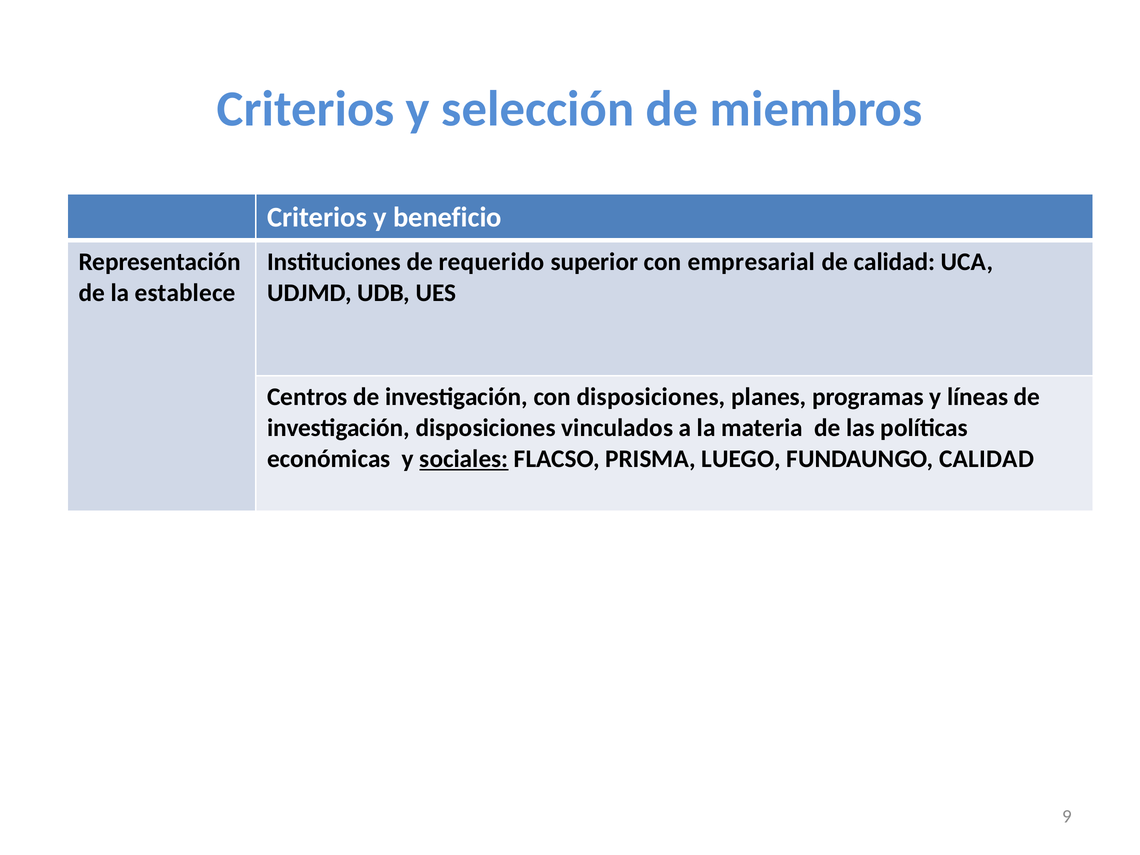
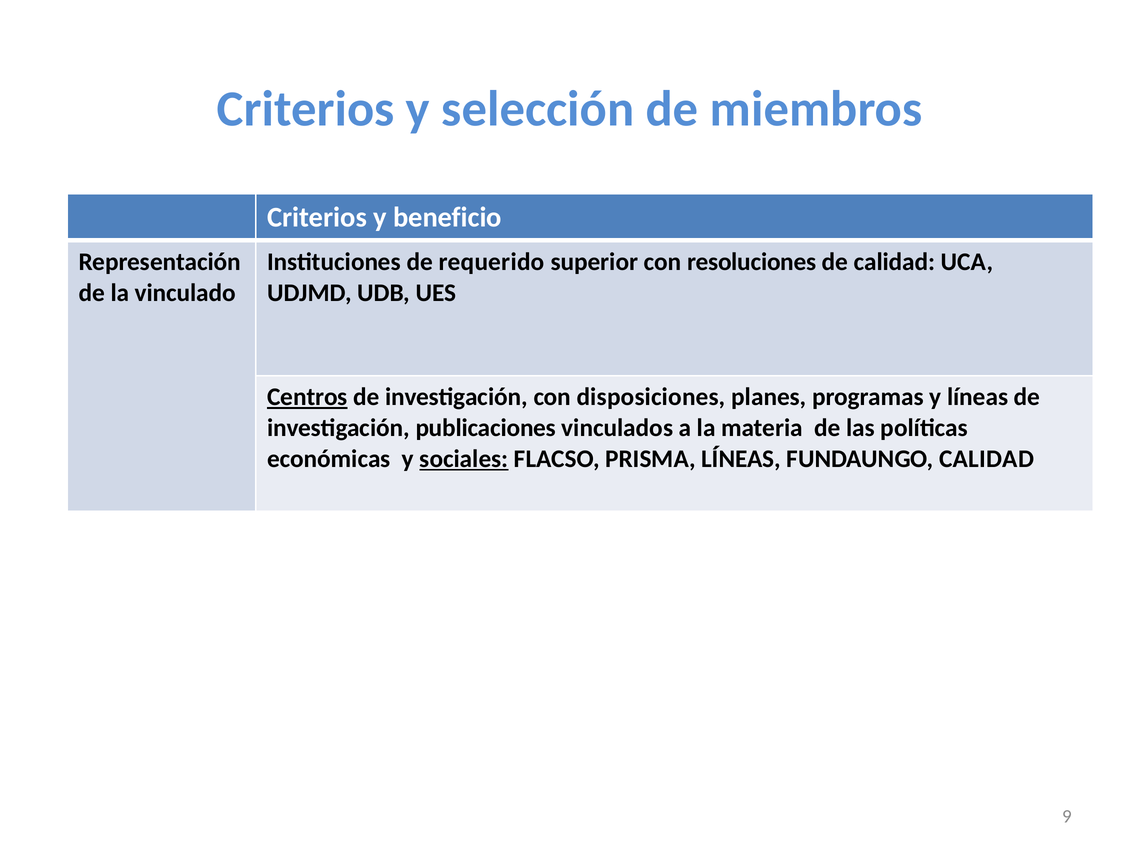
empresarial: empresarial -> resoluciones (752, 262)
establece: establece -> vinculado (185, 293)
Centros underline: none -> present (307, 397)
investigación disposiciones: disposiciones -> publicaciones (486, 428)
PRISMA LUEGO: LUEGO -> LÍNEAS (741, 459)
